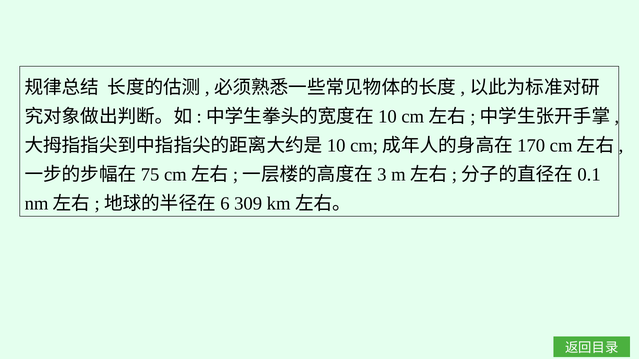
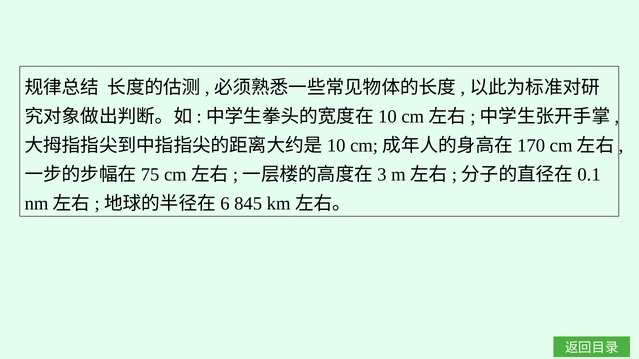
309: 309 -> 845 (248, 204)
